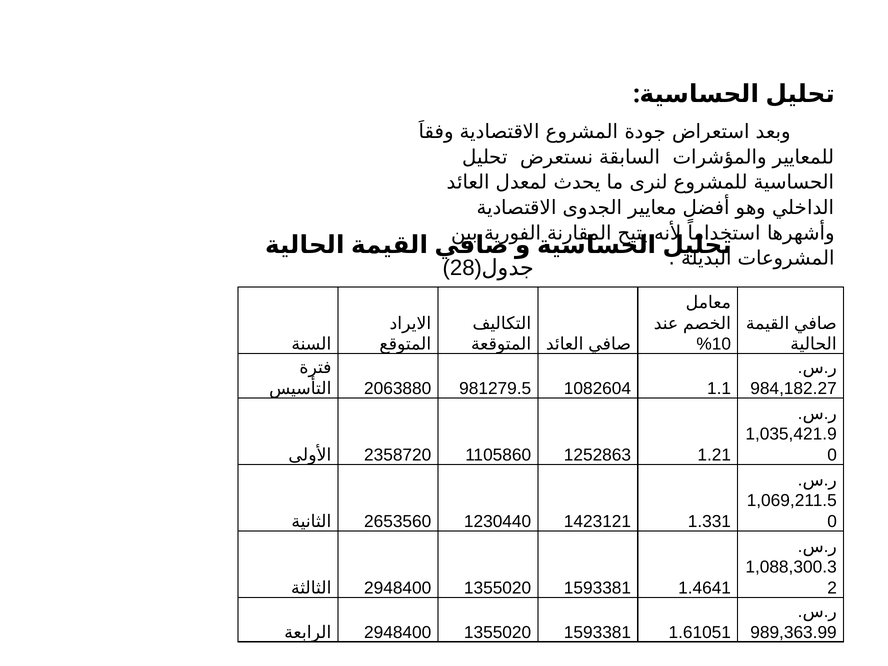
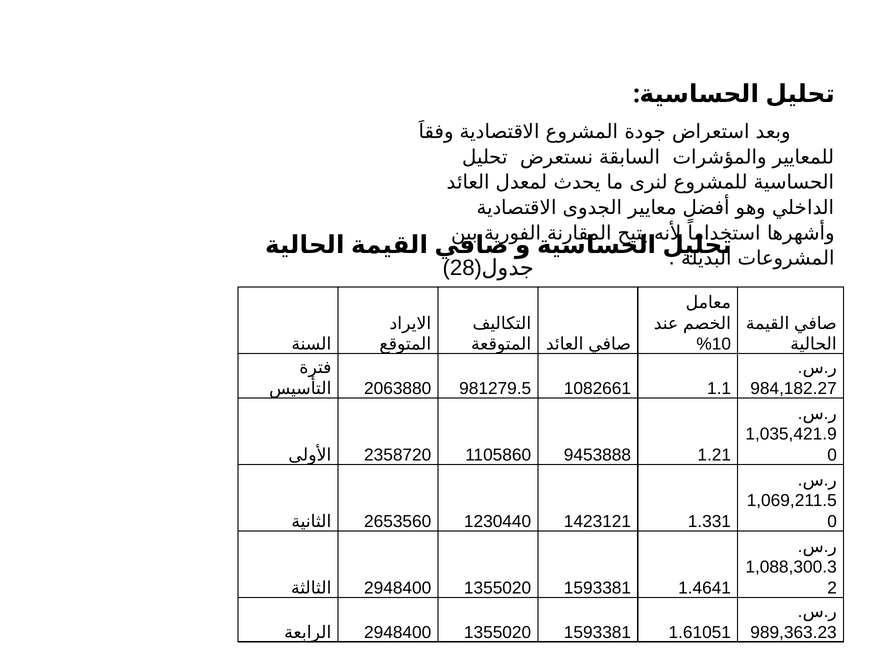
1082604: 1082604 -> 1082661 (597, 388)
1252863: 1252863 -> 9453888 (597, 455)
989,363.99: 989,363.99 -> 989,363.23 (794, 632)
